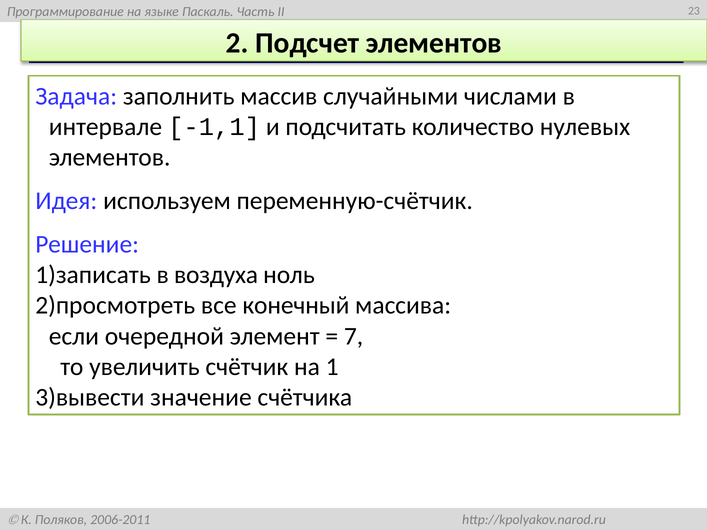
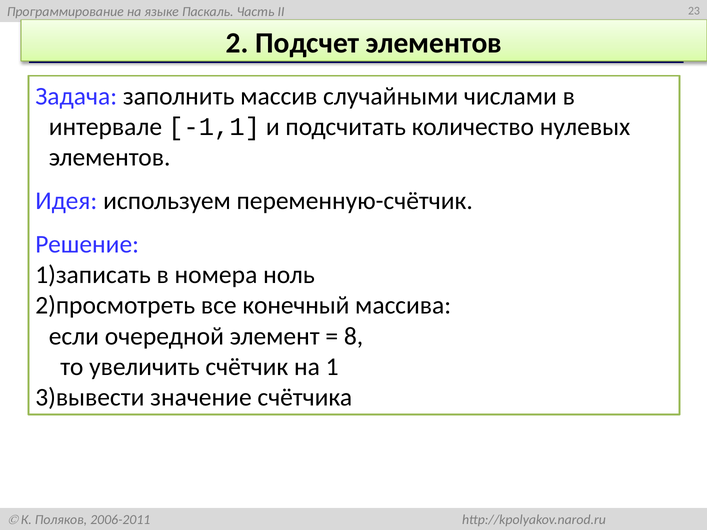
воздуха: воздуха -> номера (216, 275)
7: 7 -> 8 (354, 336)
